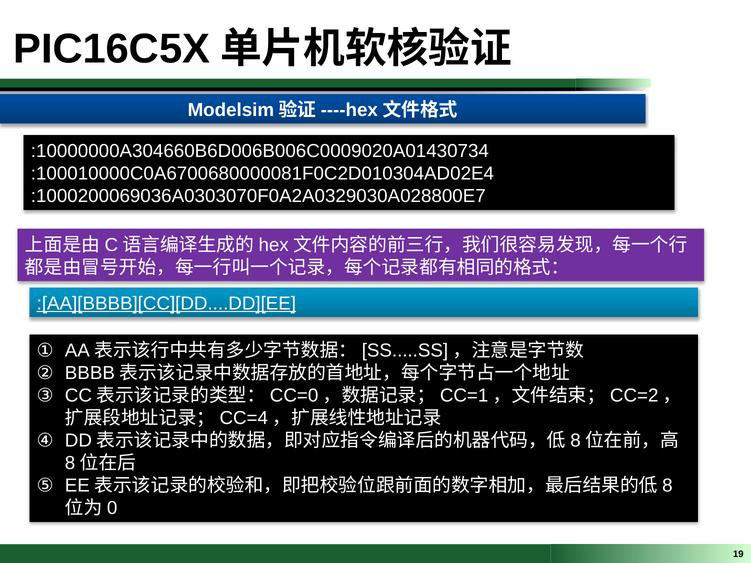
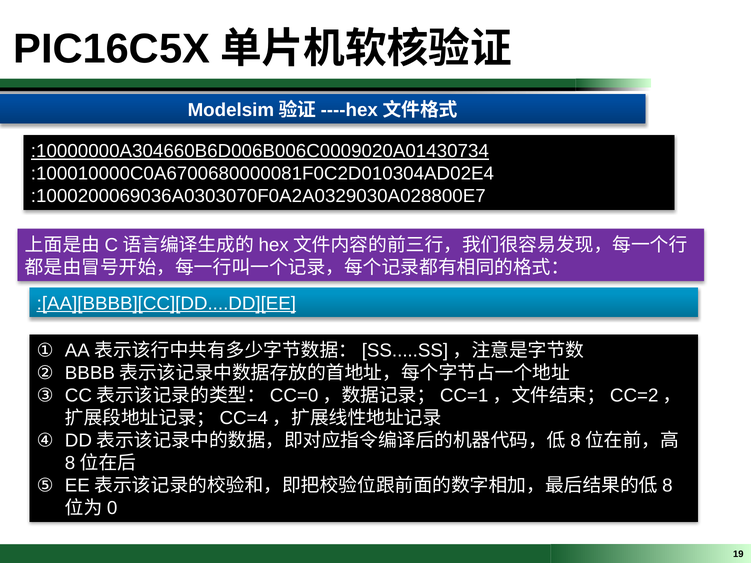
:10000000A304660B6D006B006C0009020A01430734 underline: none -> present (260, 151)
